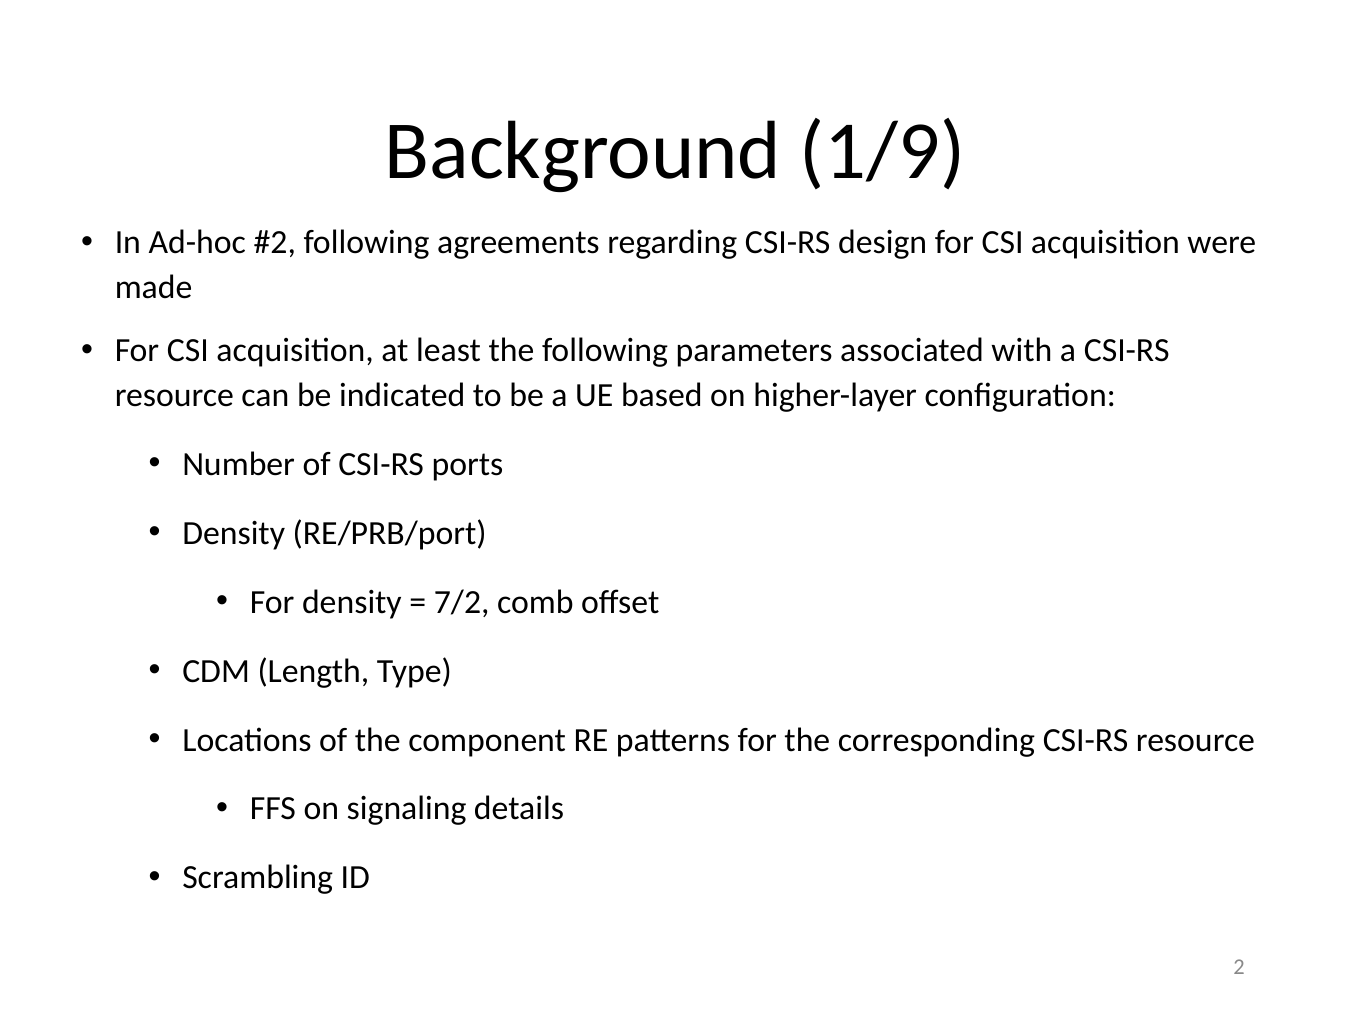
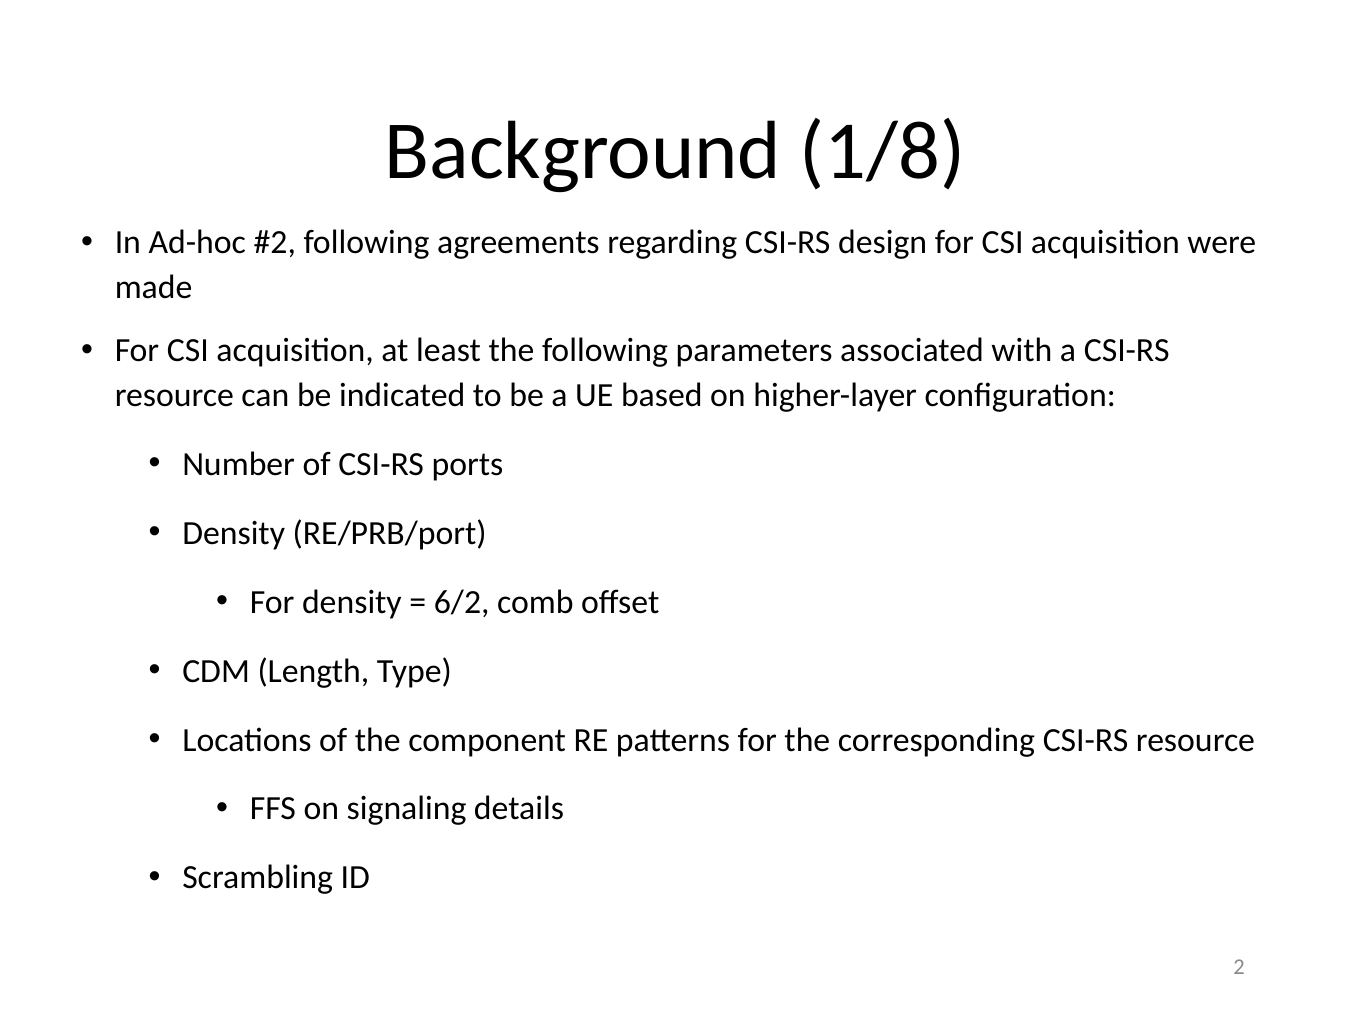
1/9: 1/9 -> 1/8 (883, 151)
7/2: 7/2 -> 6/2 (462, 602)
